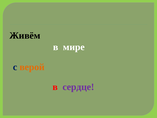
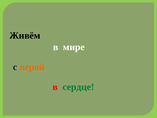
сердце colour: purple -> green (78, 87)
